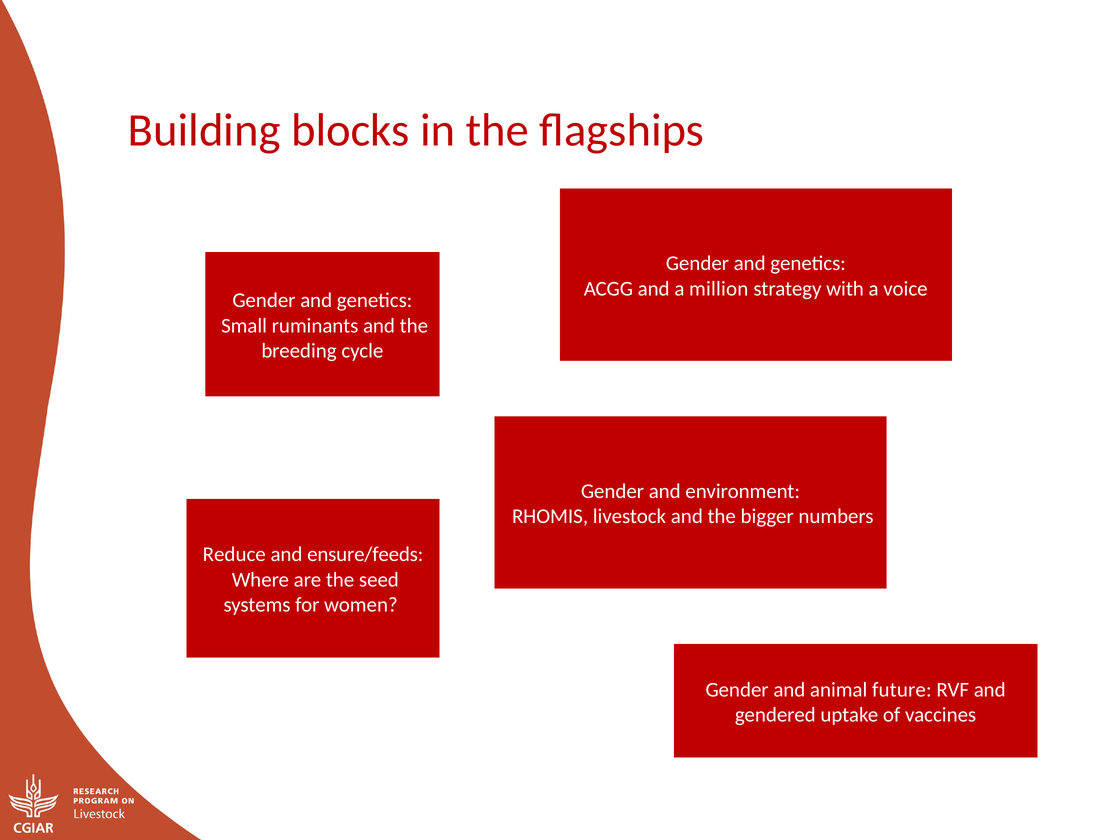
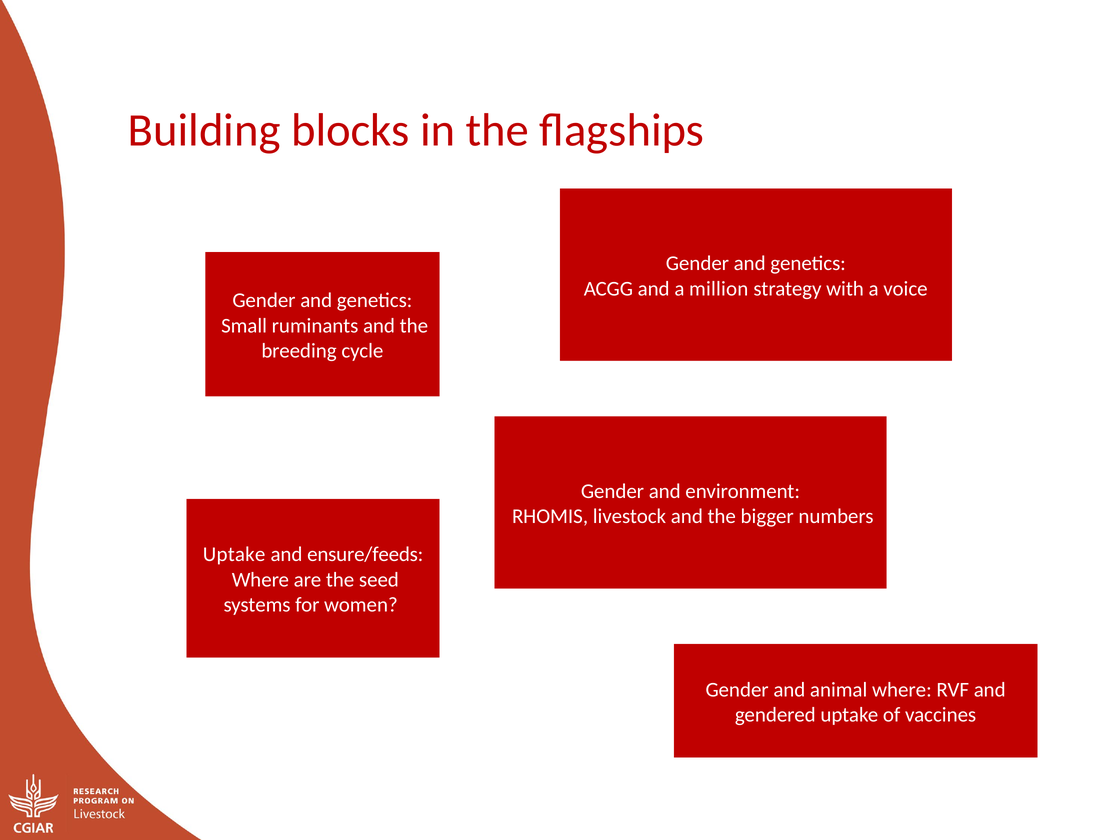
Reduce: Reduce -> Uptake (234, 555)
animal future: future -> where (902, 690)
